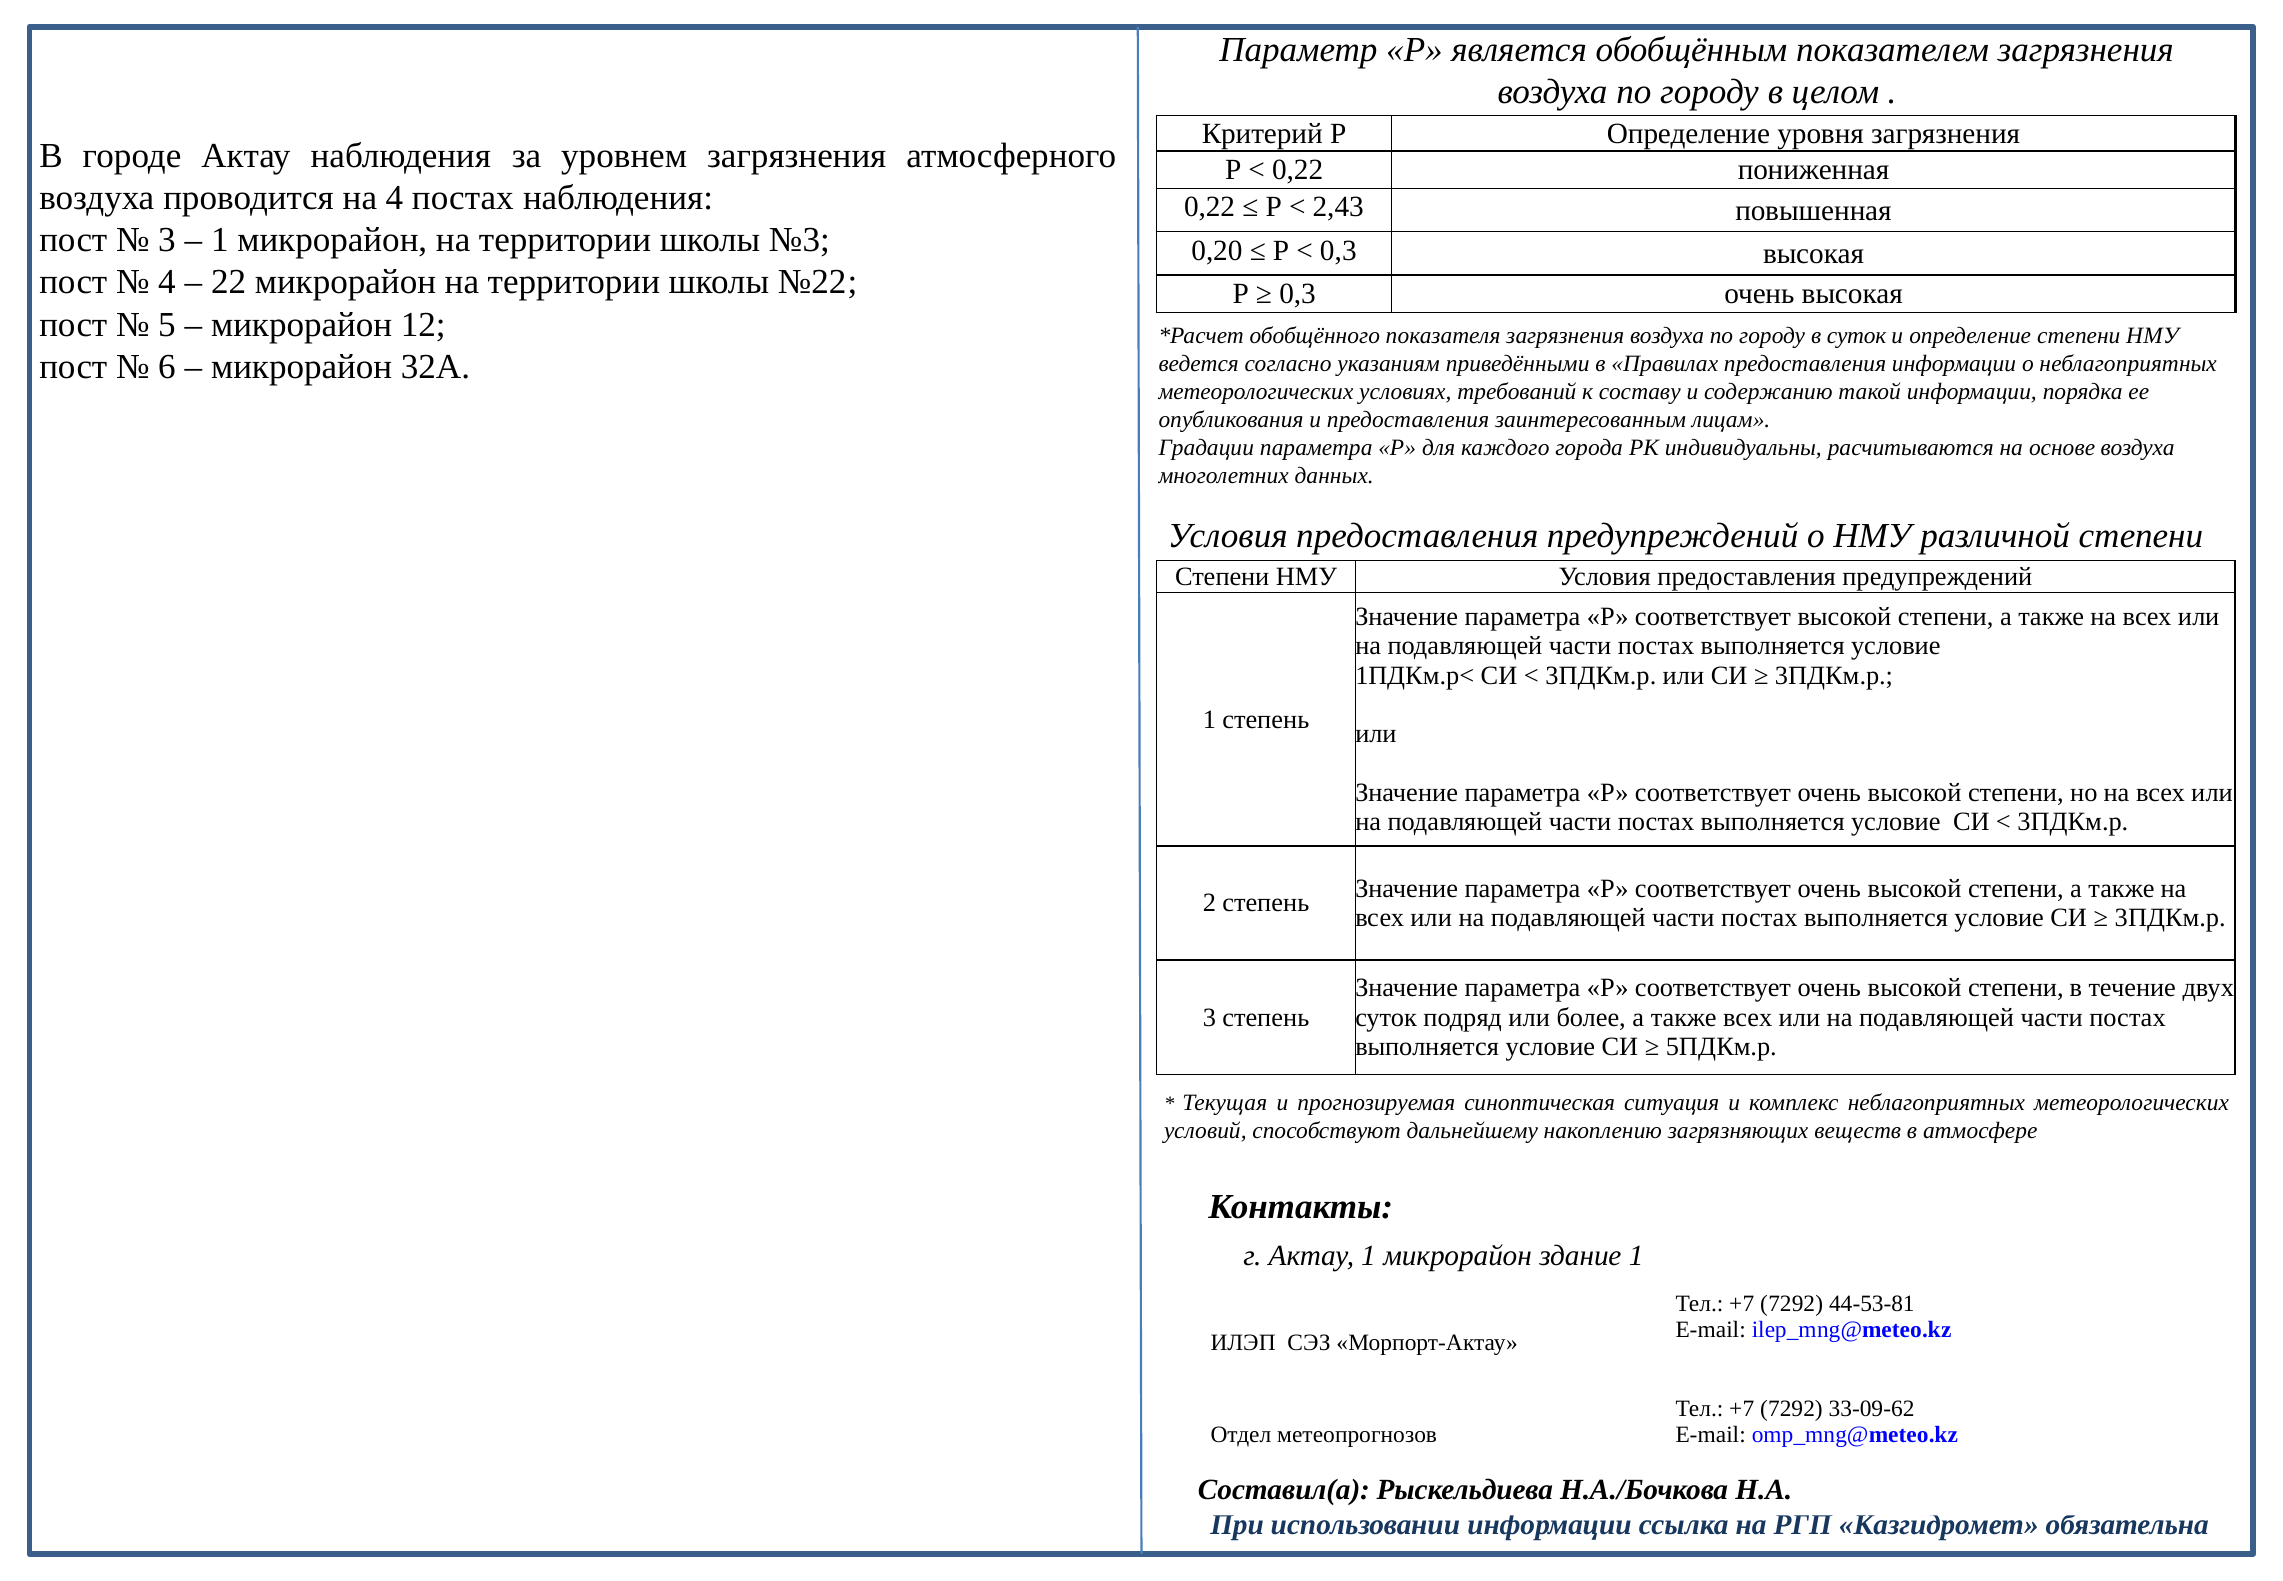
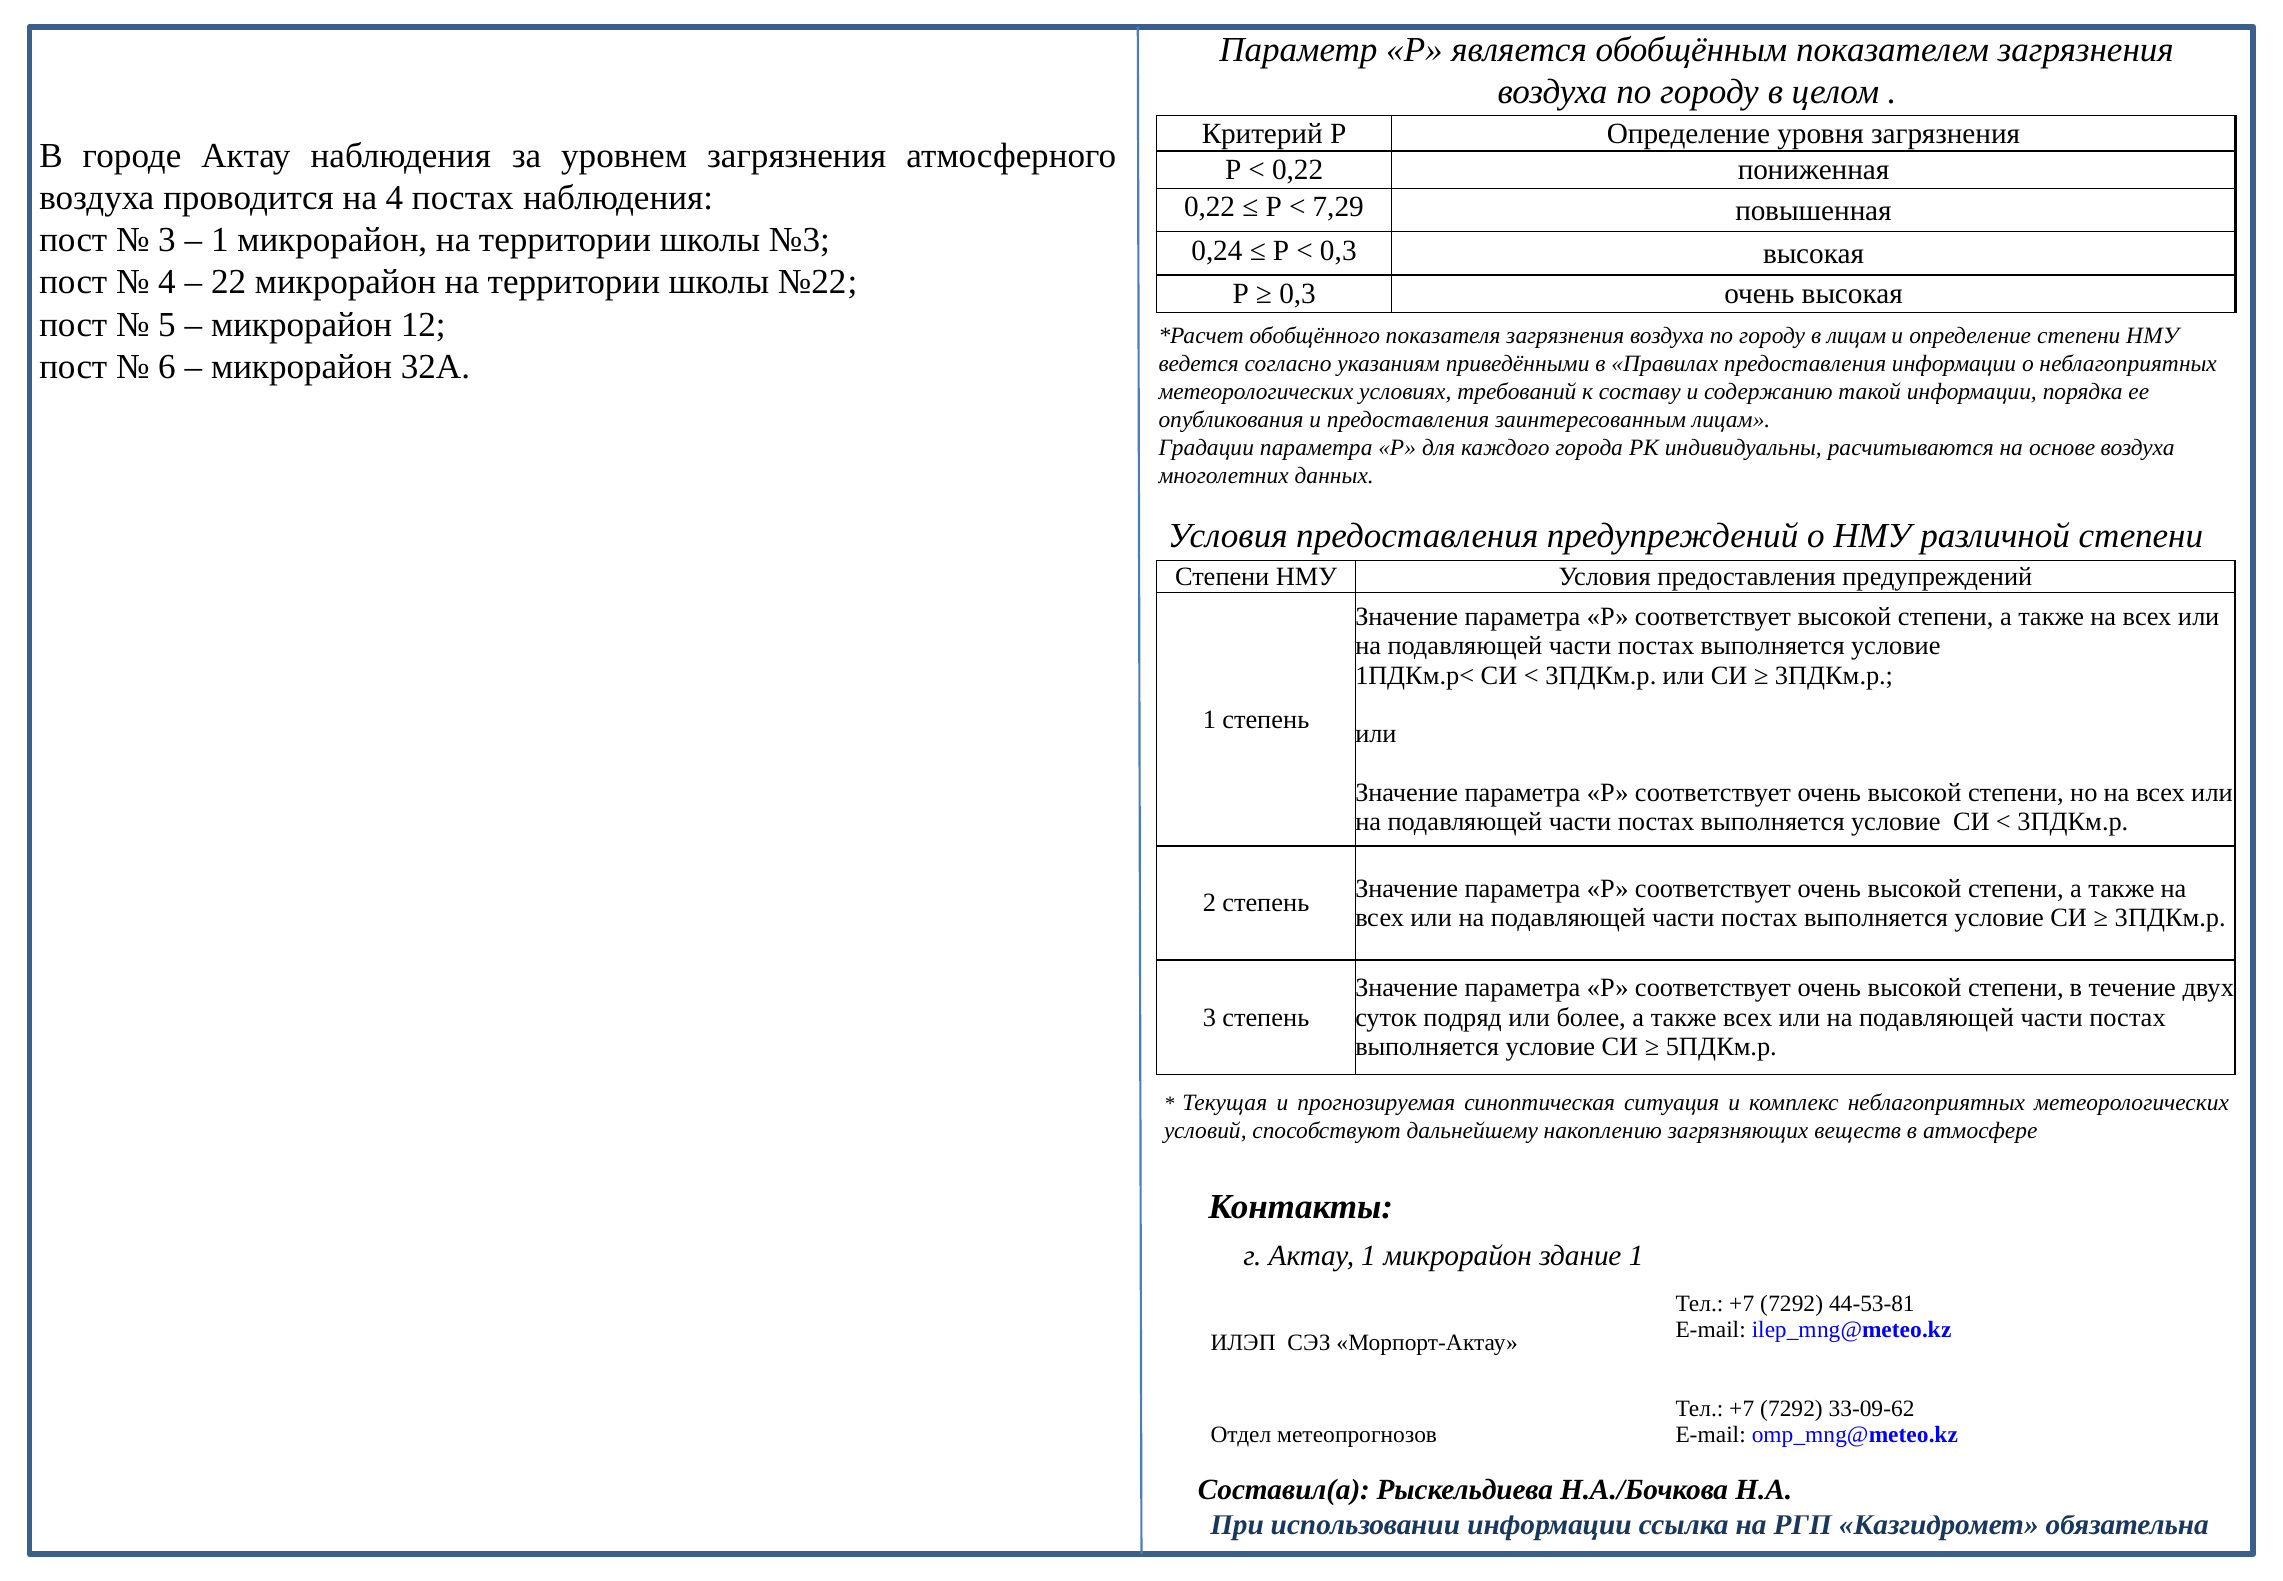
2,43: 2,43 -> 7,29 (1338, 207)
0,20: 0,20 -> 0,24 (1217, 250)
в суток: суток -> лицам (1857, 335)
